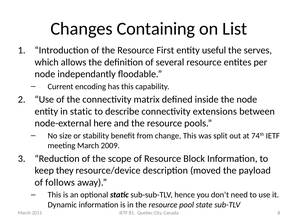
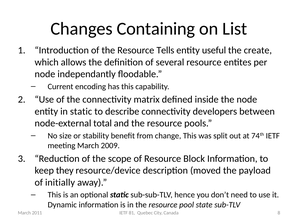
First: First -> Tells (165, 50)
serves: serves -> create (258, 50)
extensions: extensions -> developers (215, 112)
here: here -> total (103, 124)
follows: follows -> initially (60, 183)
